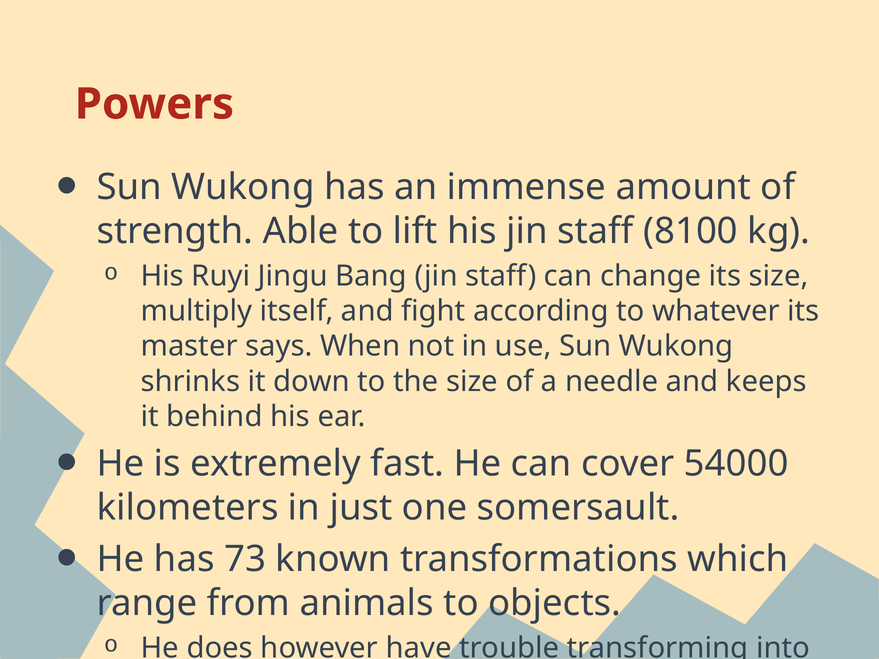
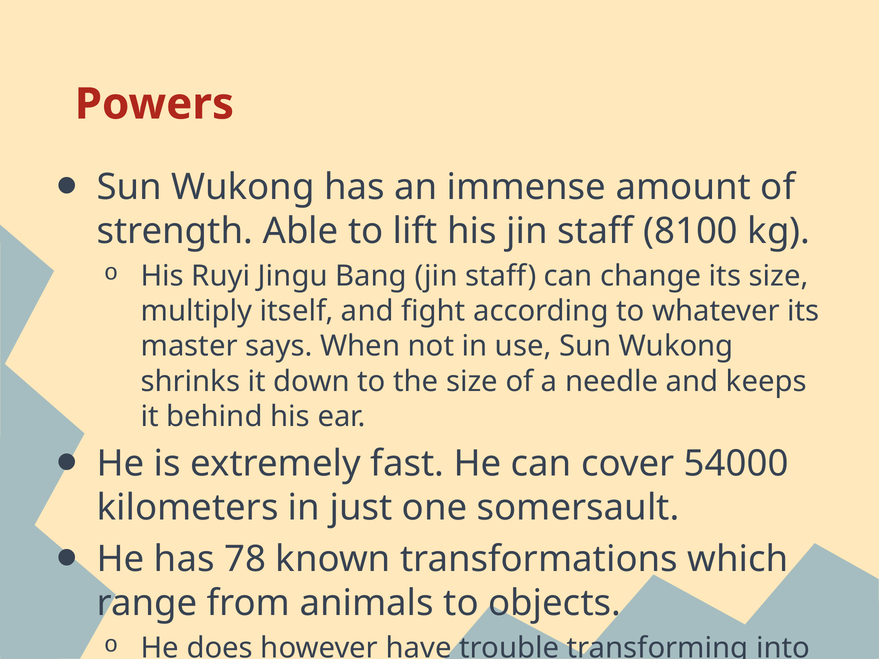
73: 73 -> 78 (245, 559)
